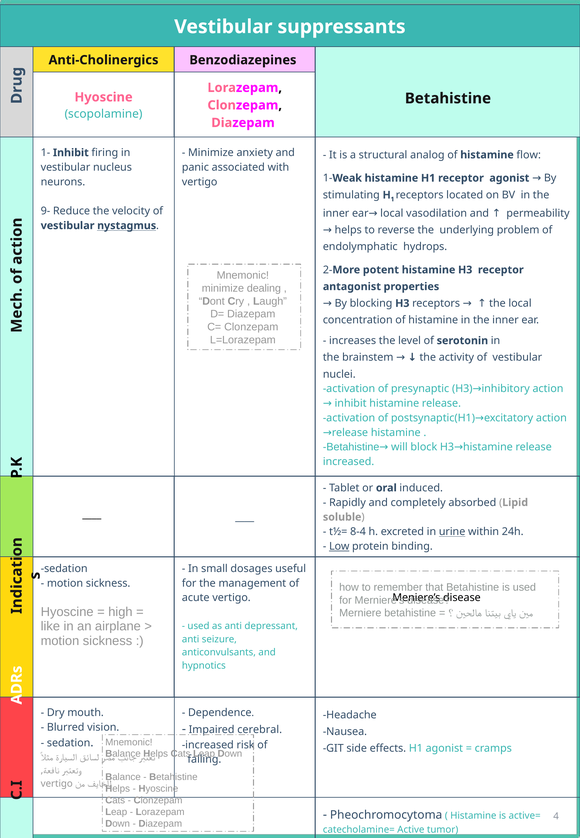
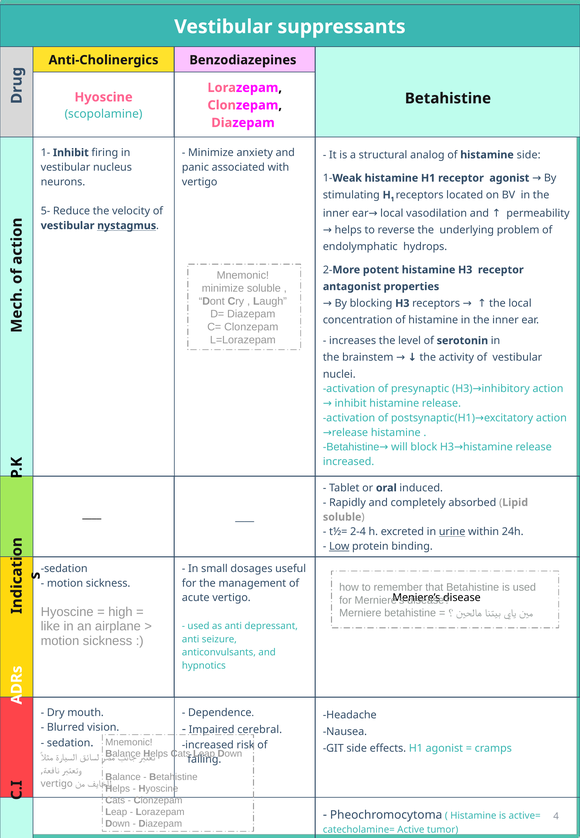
histamine flow: flow -> side (529, 155)
9-: 9- -> 5- (45, 211)
minimize dealing: dealing -> soluble (264, 288)
8-4: 8-4 -> 2-4 (358, 532)
